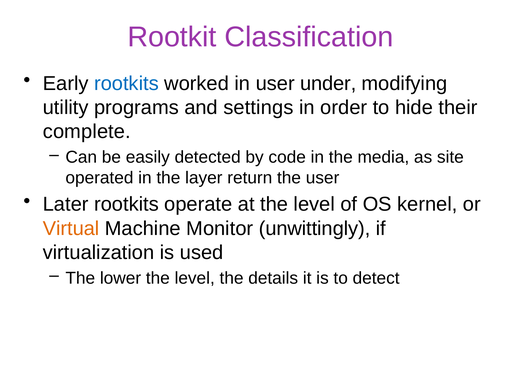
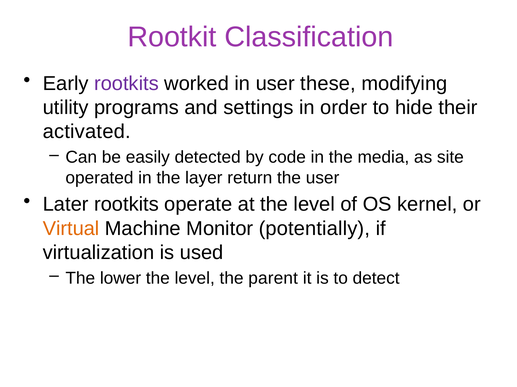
rootkits colour: blue -> purple (126, 84)
under: under -> these (328, 84)
complete: complete -> activated (87, 132)
unwittingly: unwittingly -> potentially (314, 229)
details: details -> parent (273, 279)
